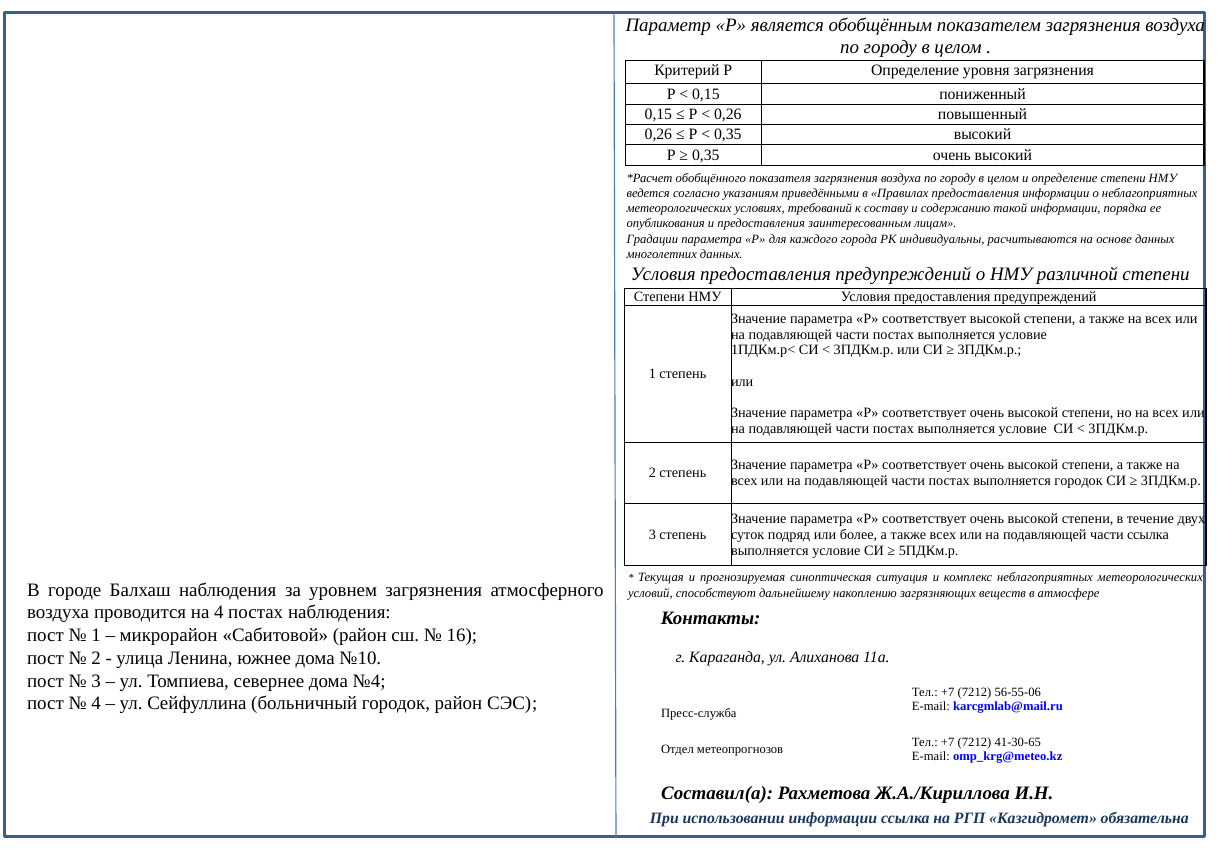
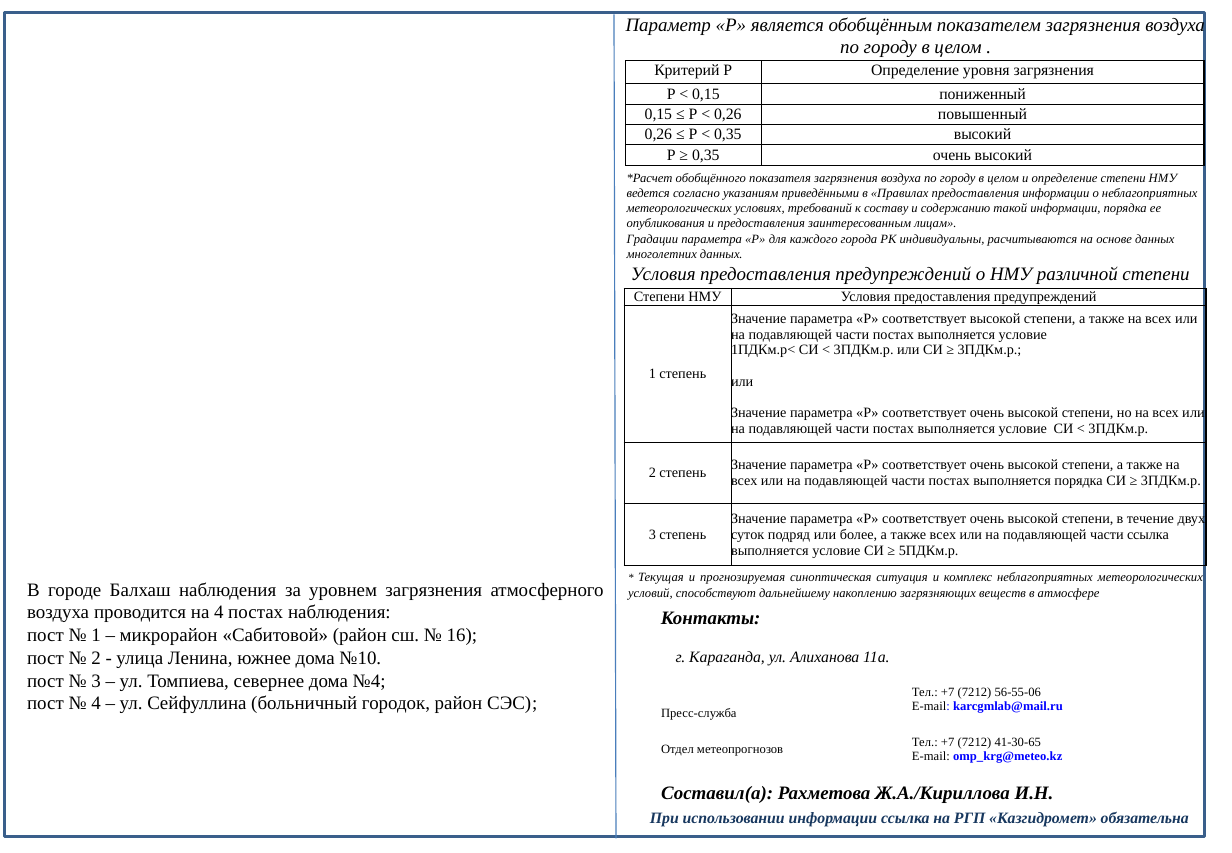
выполняется городок: городок -> порядка (1079, 481)
